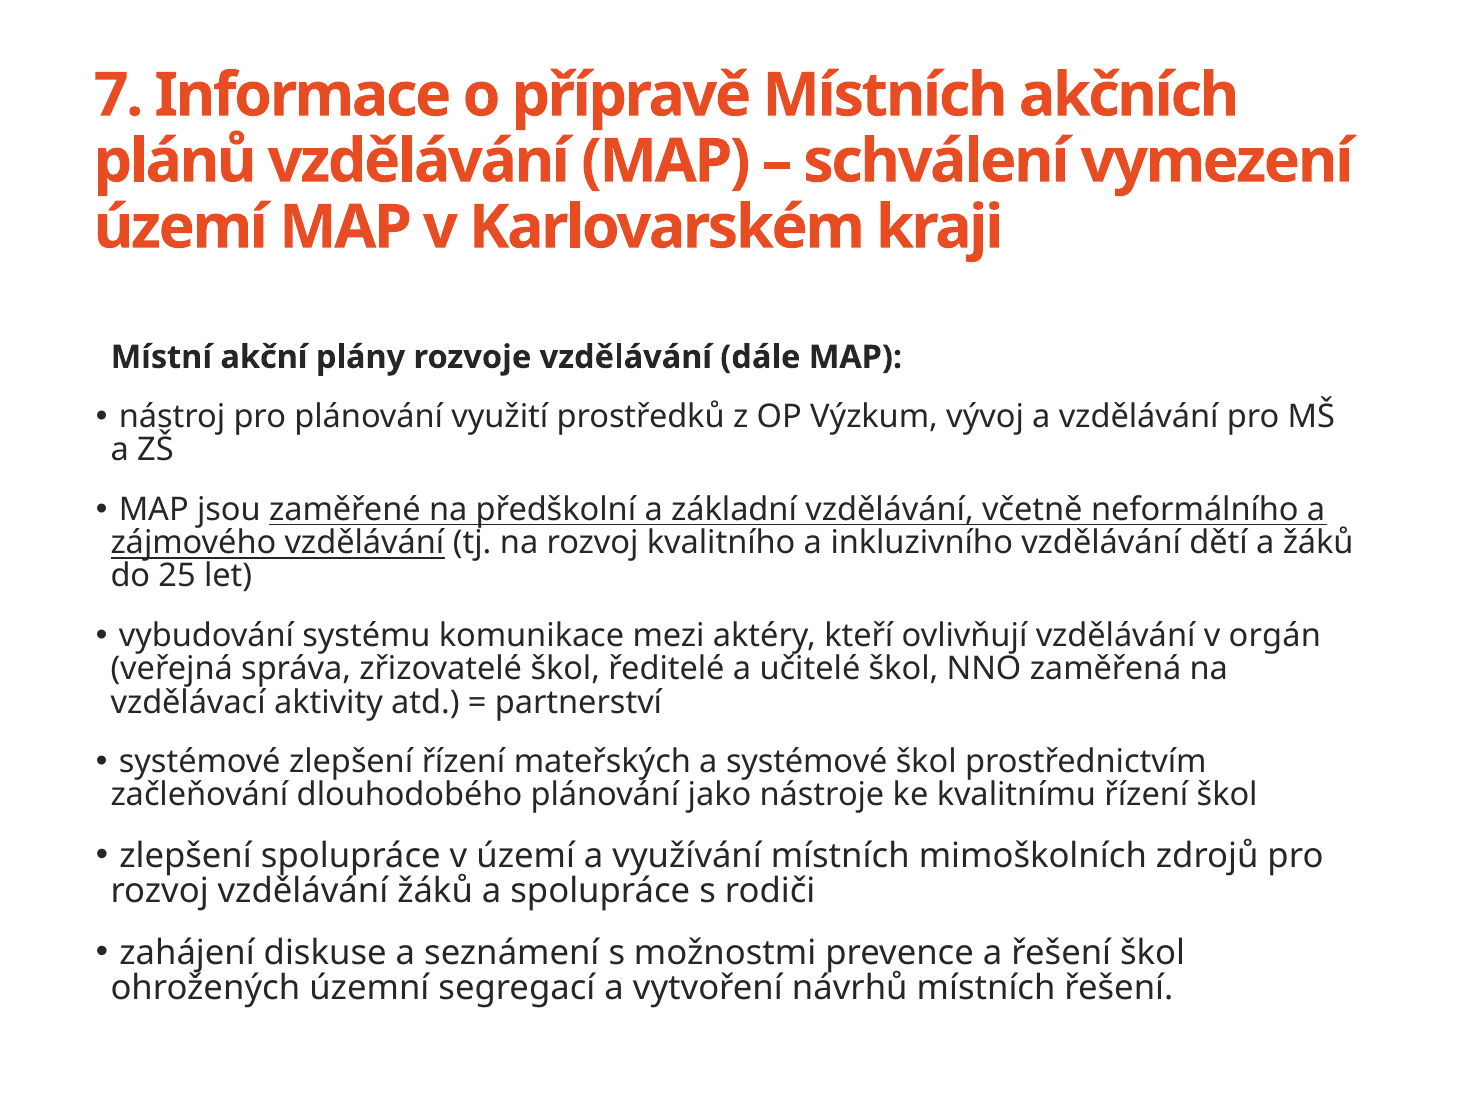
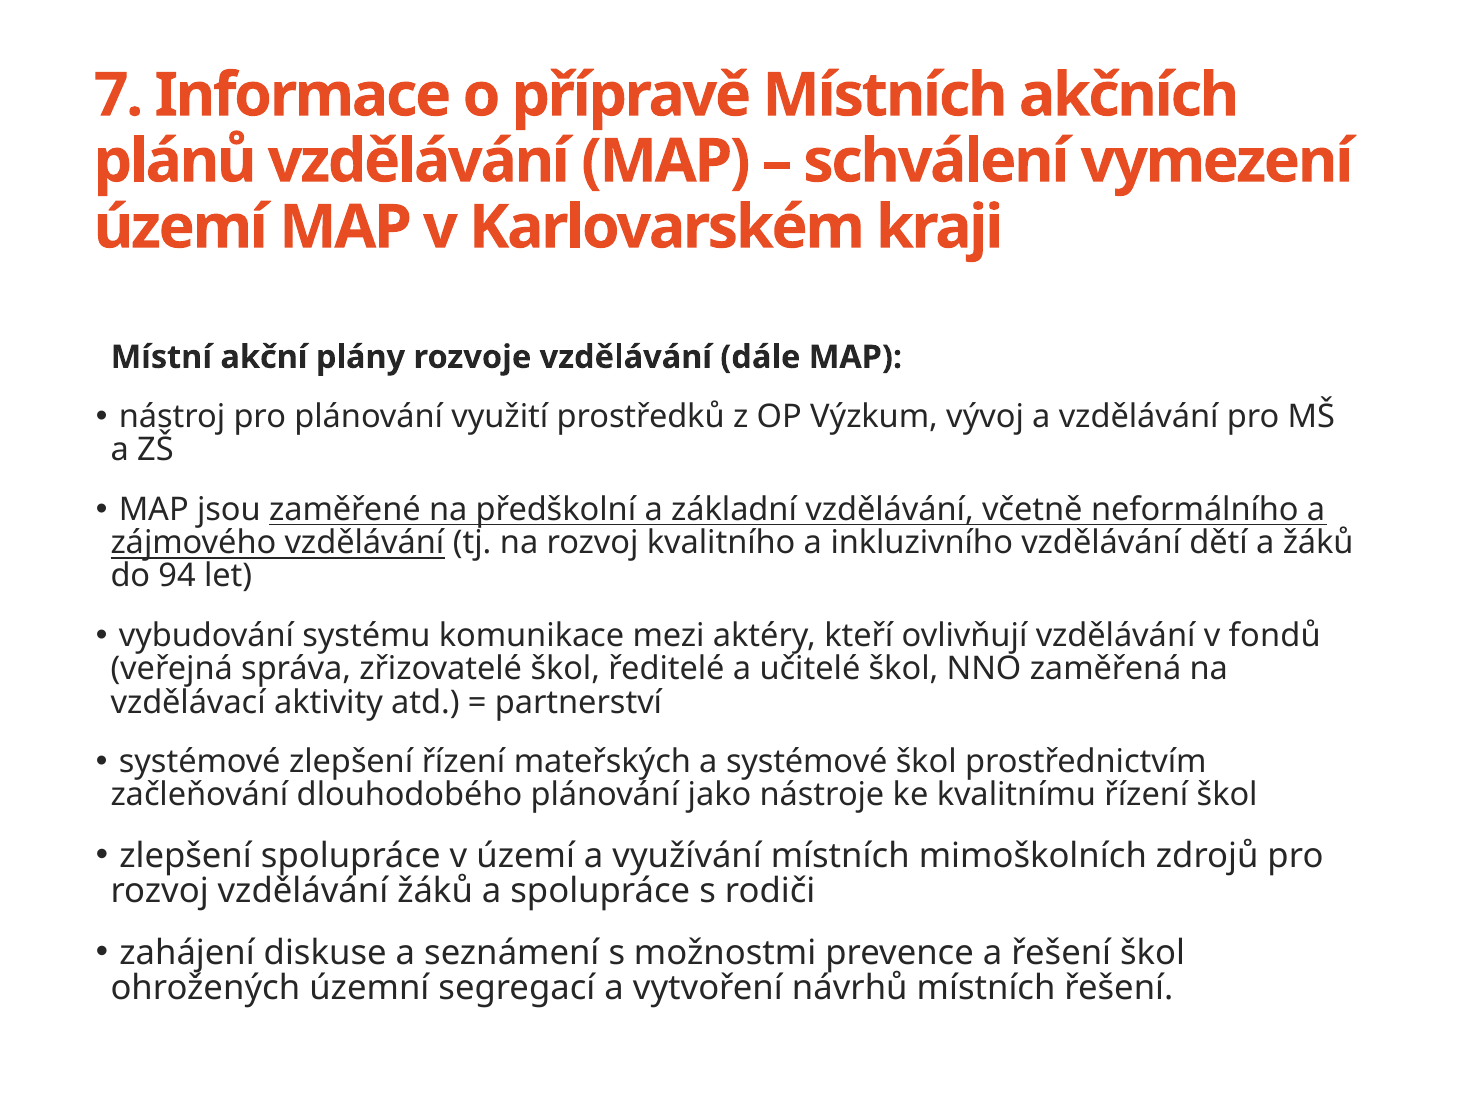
25: 25 -> 94 (177, 576)
orgán: orgán -> fondů (1275, 636)
